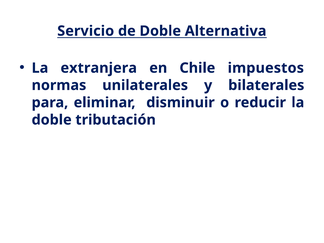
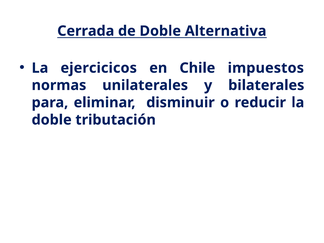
Servicio: Servicio -> Cerrada (86, 31)
extranjera: extranjera -> ejercicicos (99, 68)
